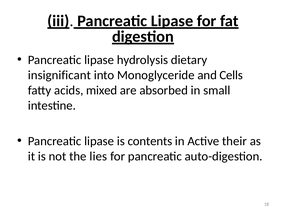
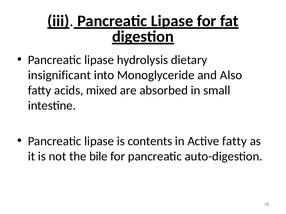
Cells: Cells -> Also (231, 75)
Active their: their -> fatty (234, 141)
lies: lies -> bile (98, 157)
